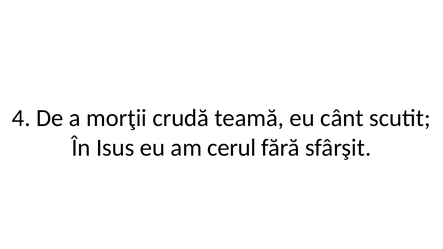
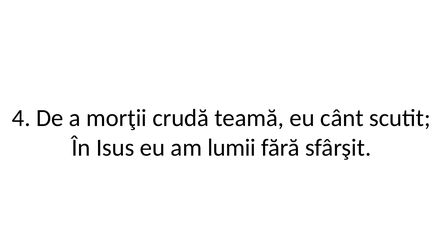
cerul: cerul -> lumii (232, 148)
